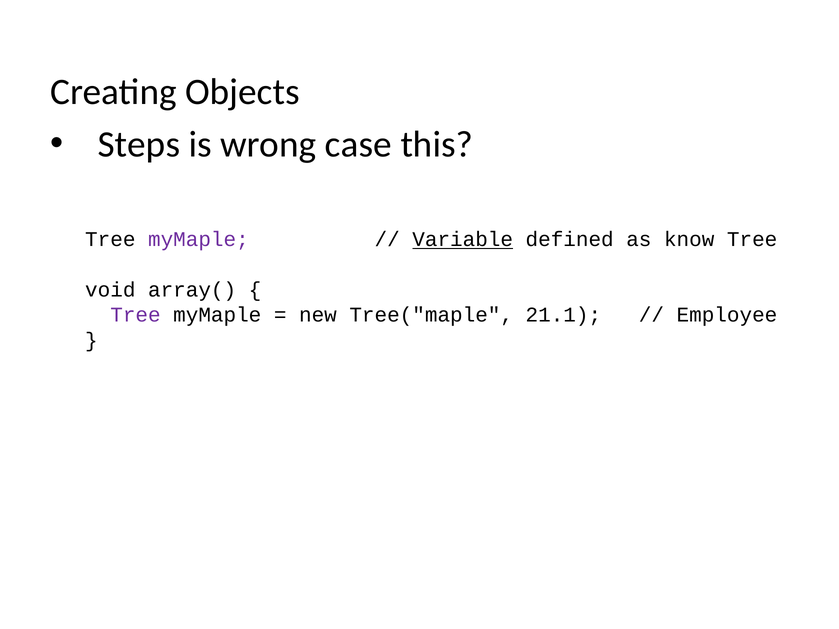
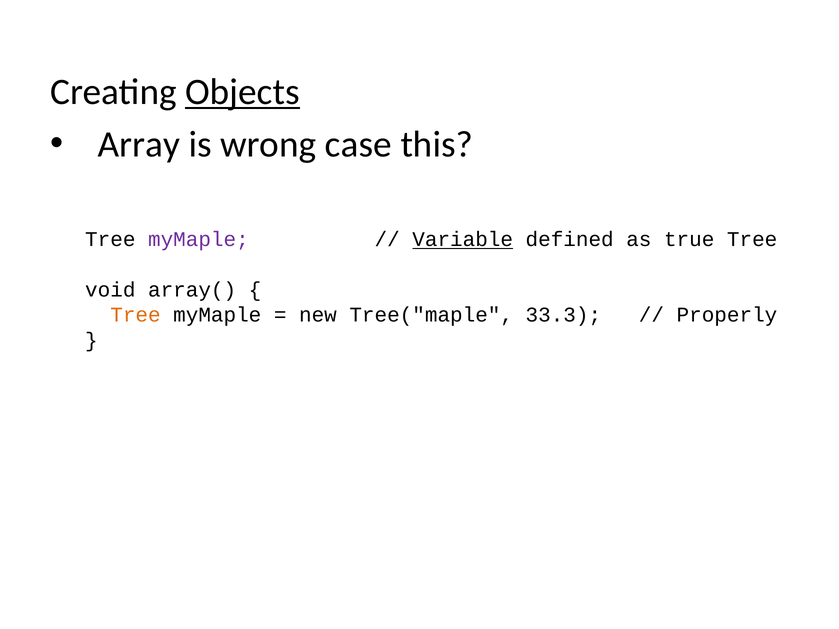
Objects underline: none -> present (242, 92)
Steps: Steps -> Array (139, 144)
know: know -> true (689, 240)
Tree colour: purple -> orange (135, 315)
21.1: 21.1 -> 33.3 (563, 315)
Employee: Employee -> Properly (727, 315)
